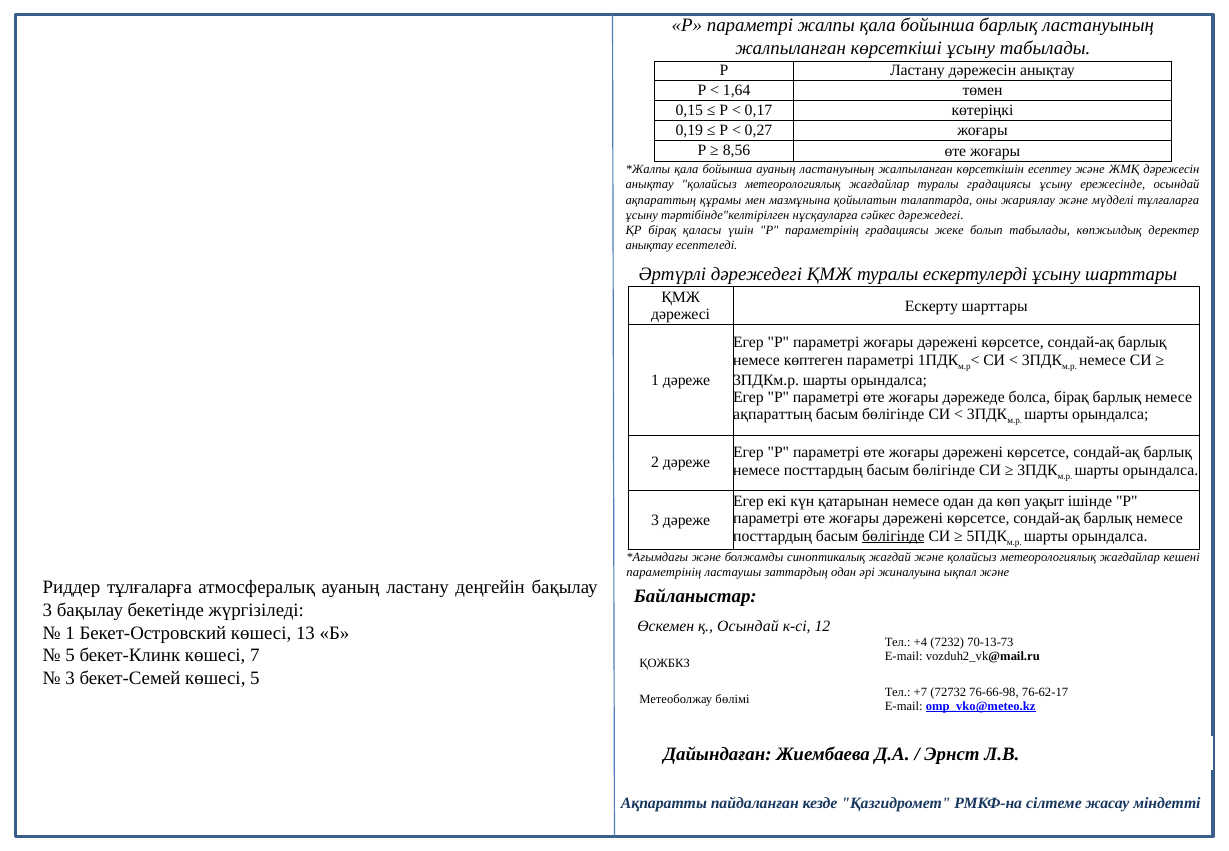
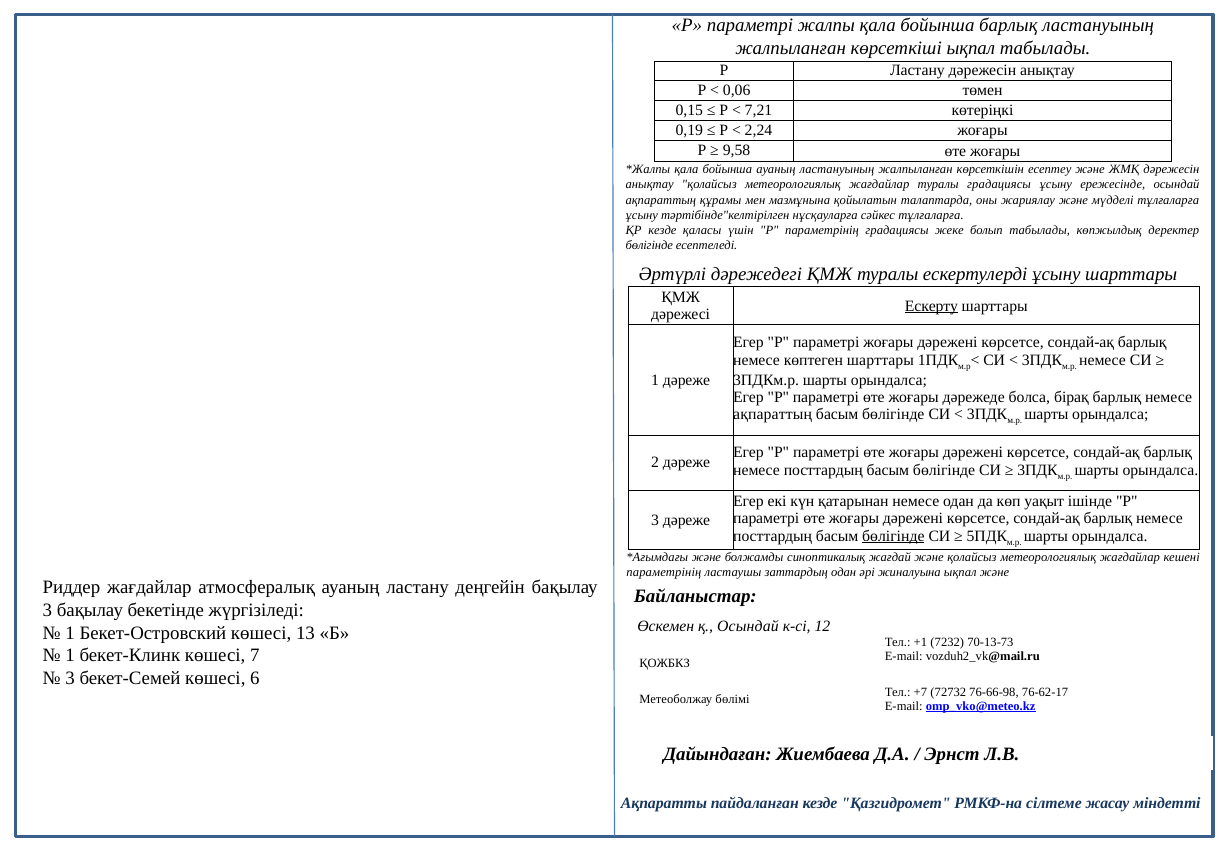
көрсеткіші ұсыну: ұсыну -> ықпал (971, 48)
1,64: 1,64 -> 0,06 (737, 90)
0,17: 0,17 -> 7,21 (758, 110)
0,27: 0,27 -> 2,24 (758, 130)
8,56: 8,56 -> 9,58 (737, 151)
сәйкес дәрежедегі: дәрежедегі -> тұлғаларға (931, 215)
ҚР бірақ: бірақ -> кезде (662, 230)
анықтау: анықтау -> бөлігінде (649, 245)
Ескерту underline: none -> present (931, 306)
көптеген параметрі: параметрі -> шарттары (880, 360)
Риддер тұлғаларға: тұлғаларға -> жағдайлар (149, 587)
+4: +4 -> +1 (920, 643)
5: 5 -> 1 (70, 655)
көшесі 5: 5 -> 6 (255, 678)
